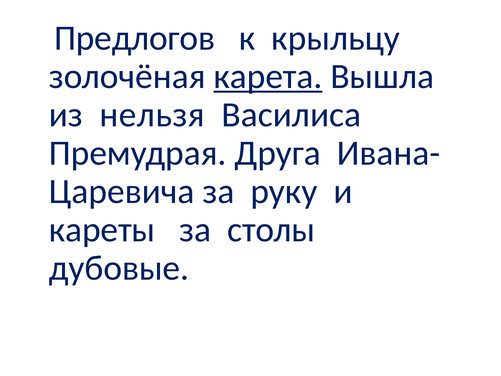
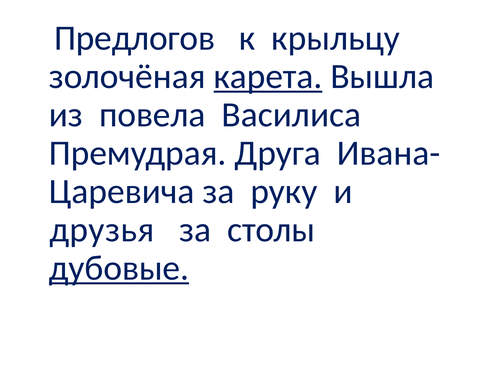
нельзя: нельзя -> повела (152, 115)
кареты: кареты -> друзья (102, 230)
дубовые underline: none -> present (119, 268)
